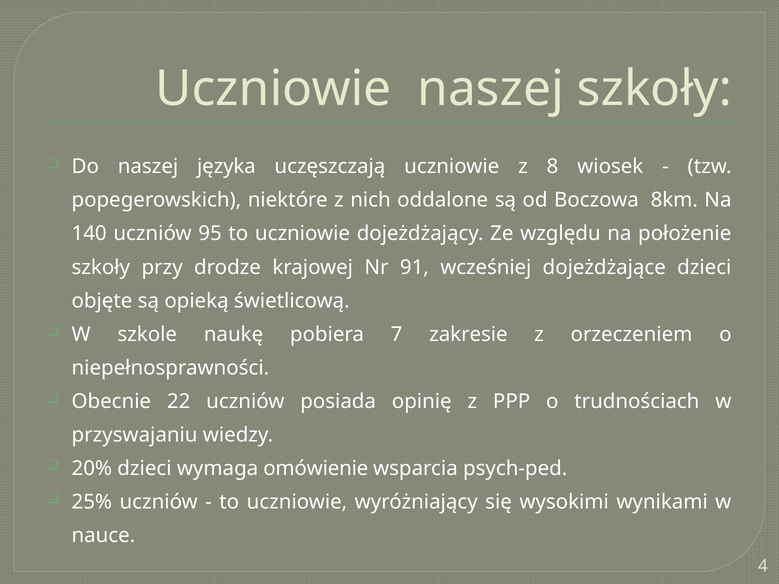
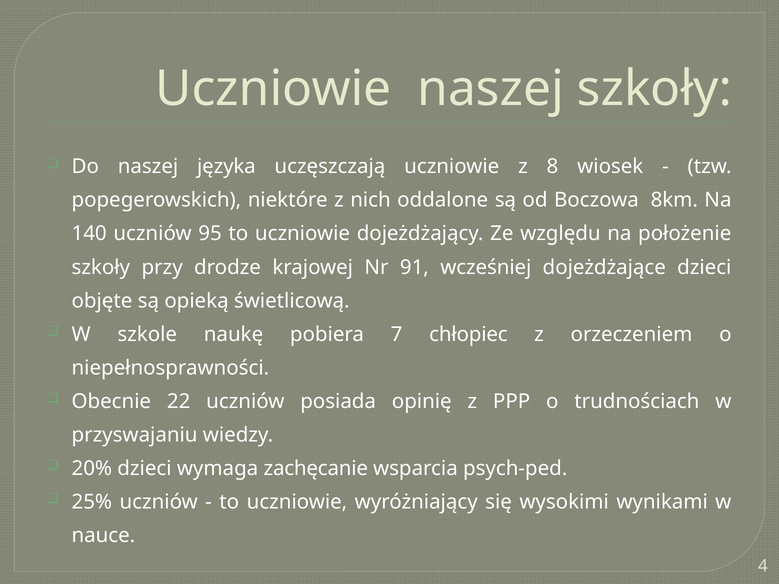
zakresie: zakresie -> chłopiec (468, 334)
omówienie: omówienie -> zachęcanie (316, 468)
